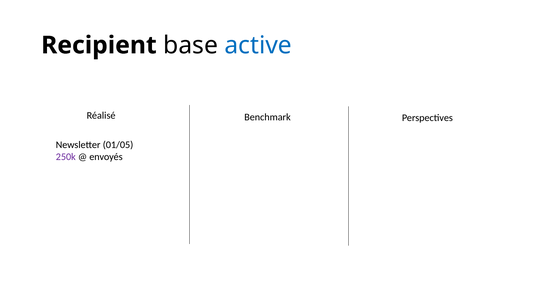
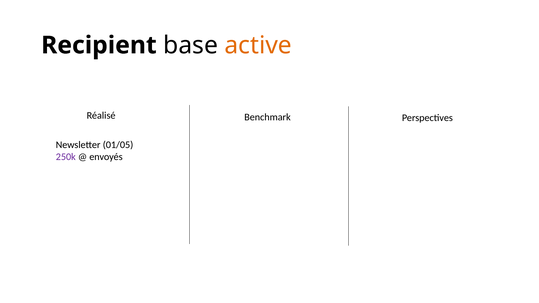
active colour: blue -> orange (258, 45)
